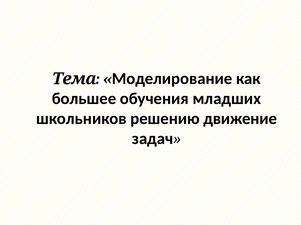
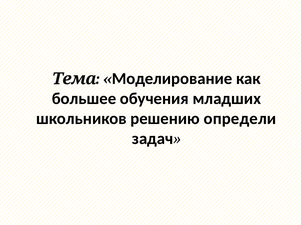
движение: движение -> определи (240, 119)
